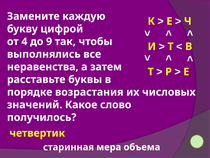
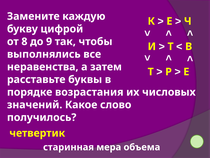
4: 4 -> 8 (24, 41)
